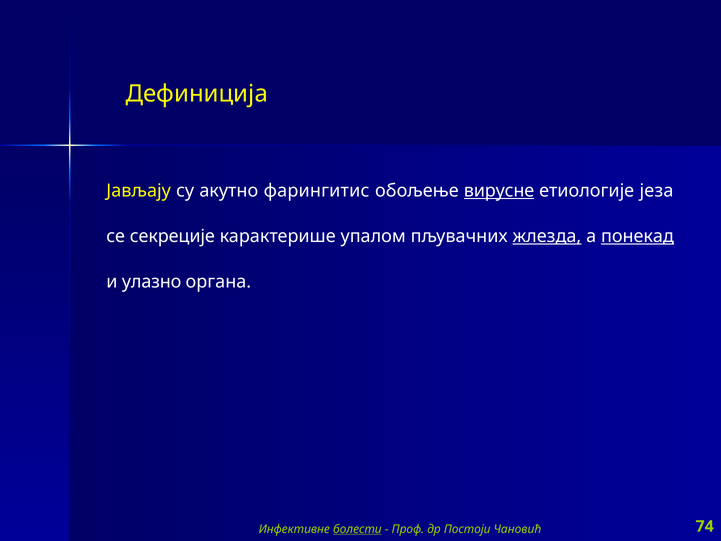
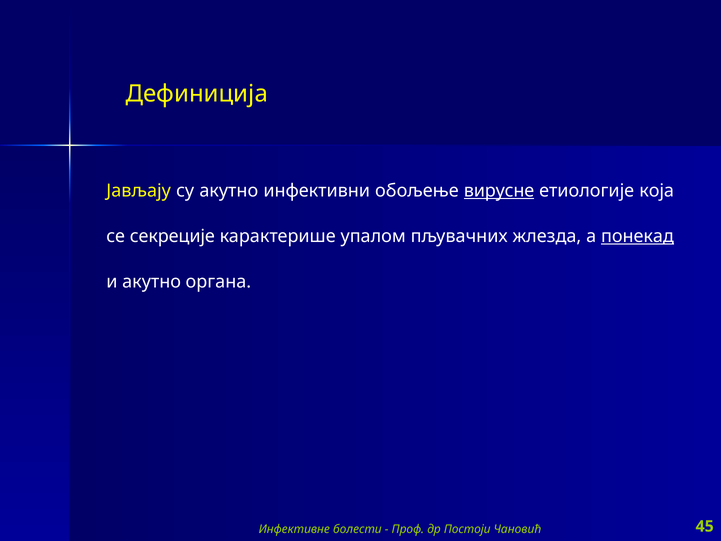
фарингитис: фарингитис -> инфективни (317, 191)
језа: језа -> која (657, 191)
жлезда underline: present -> none (547, 236)
и улазно: улазно -> акутно (152, 282)
болести underline: present -> none (357, 529)
74: 74 -> 45 (705, 526)
